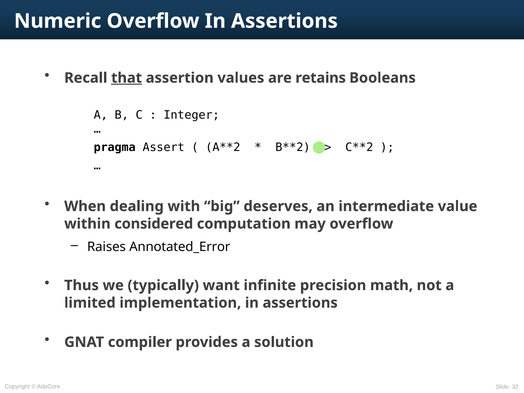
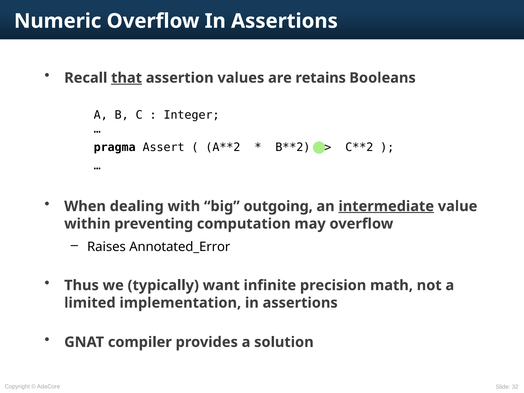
deserves: deserves -> outgoing (278, 206)
intermediate underline: none -> present (386, 206)
considered: considered -> preventing (154, 224)
